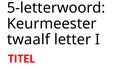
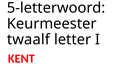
TITEL: TITEL -> KENT (21, 59)
